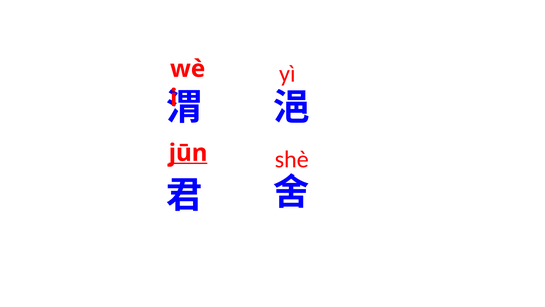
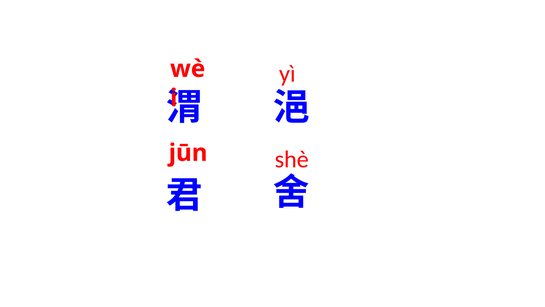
jūn underline: present -> none (188, 153)
